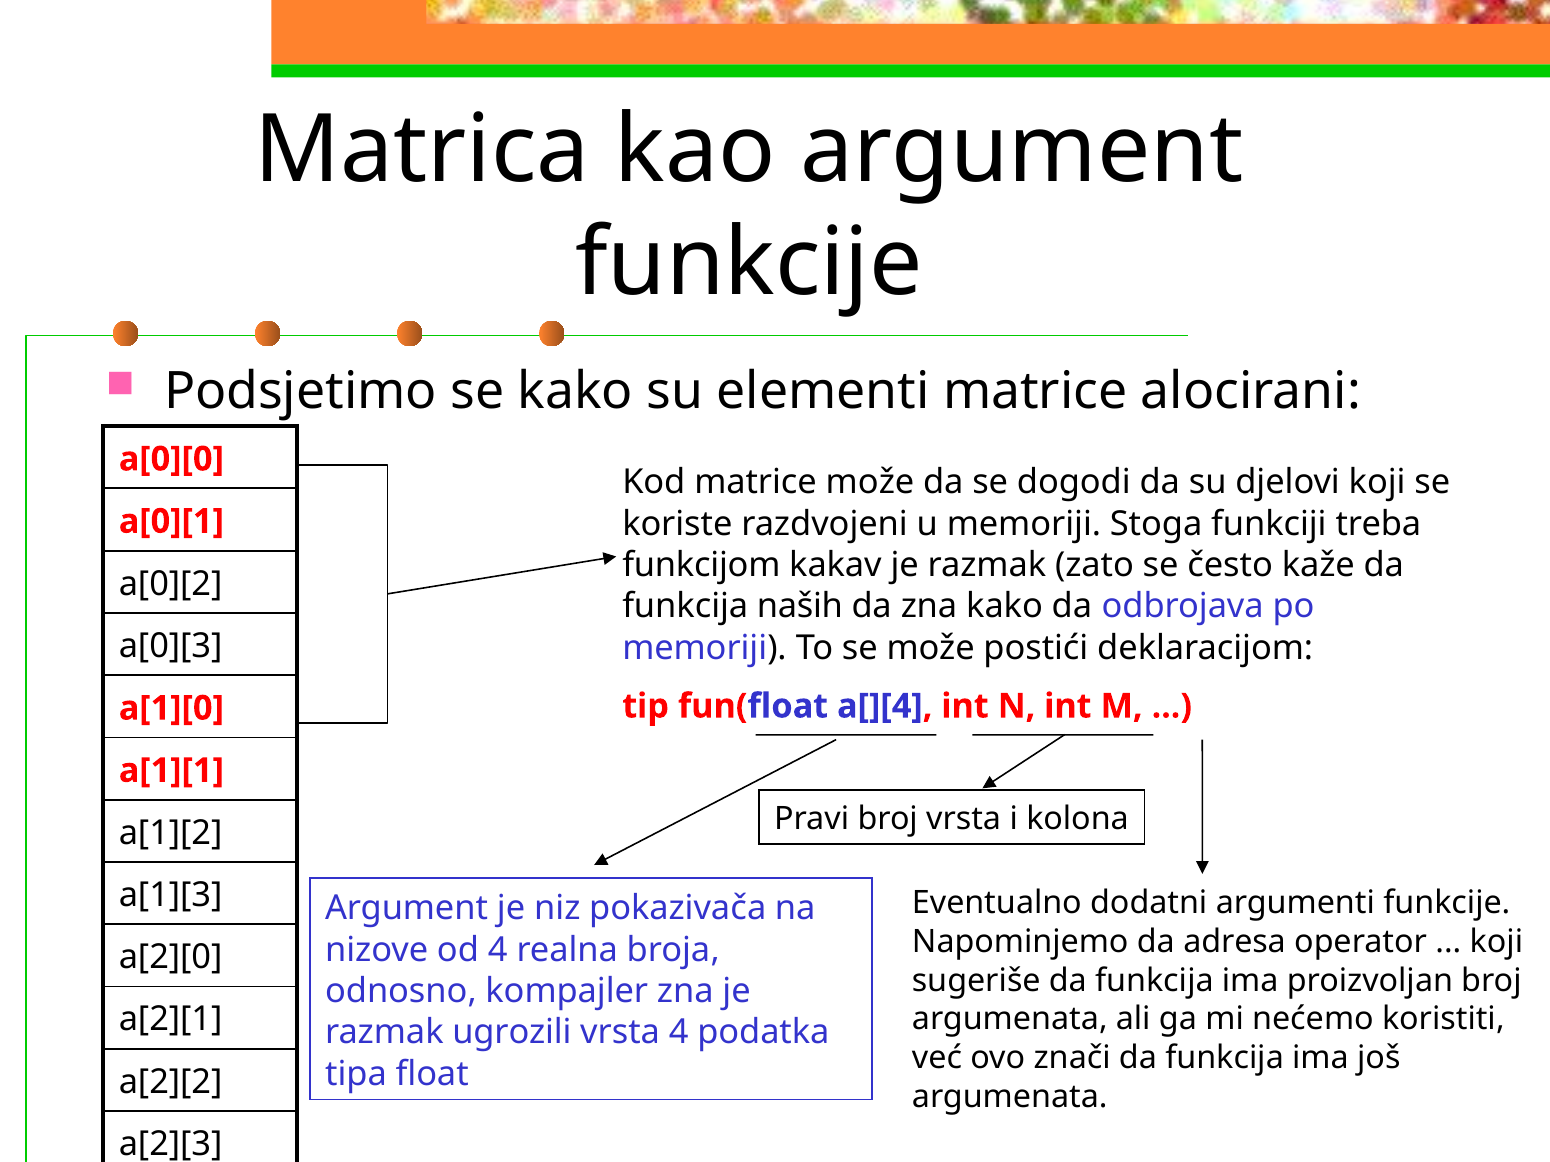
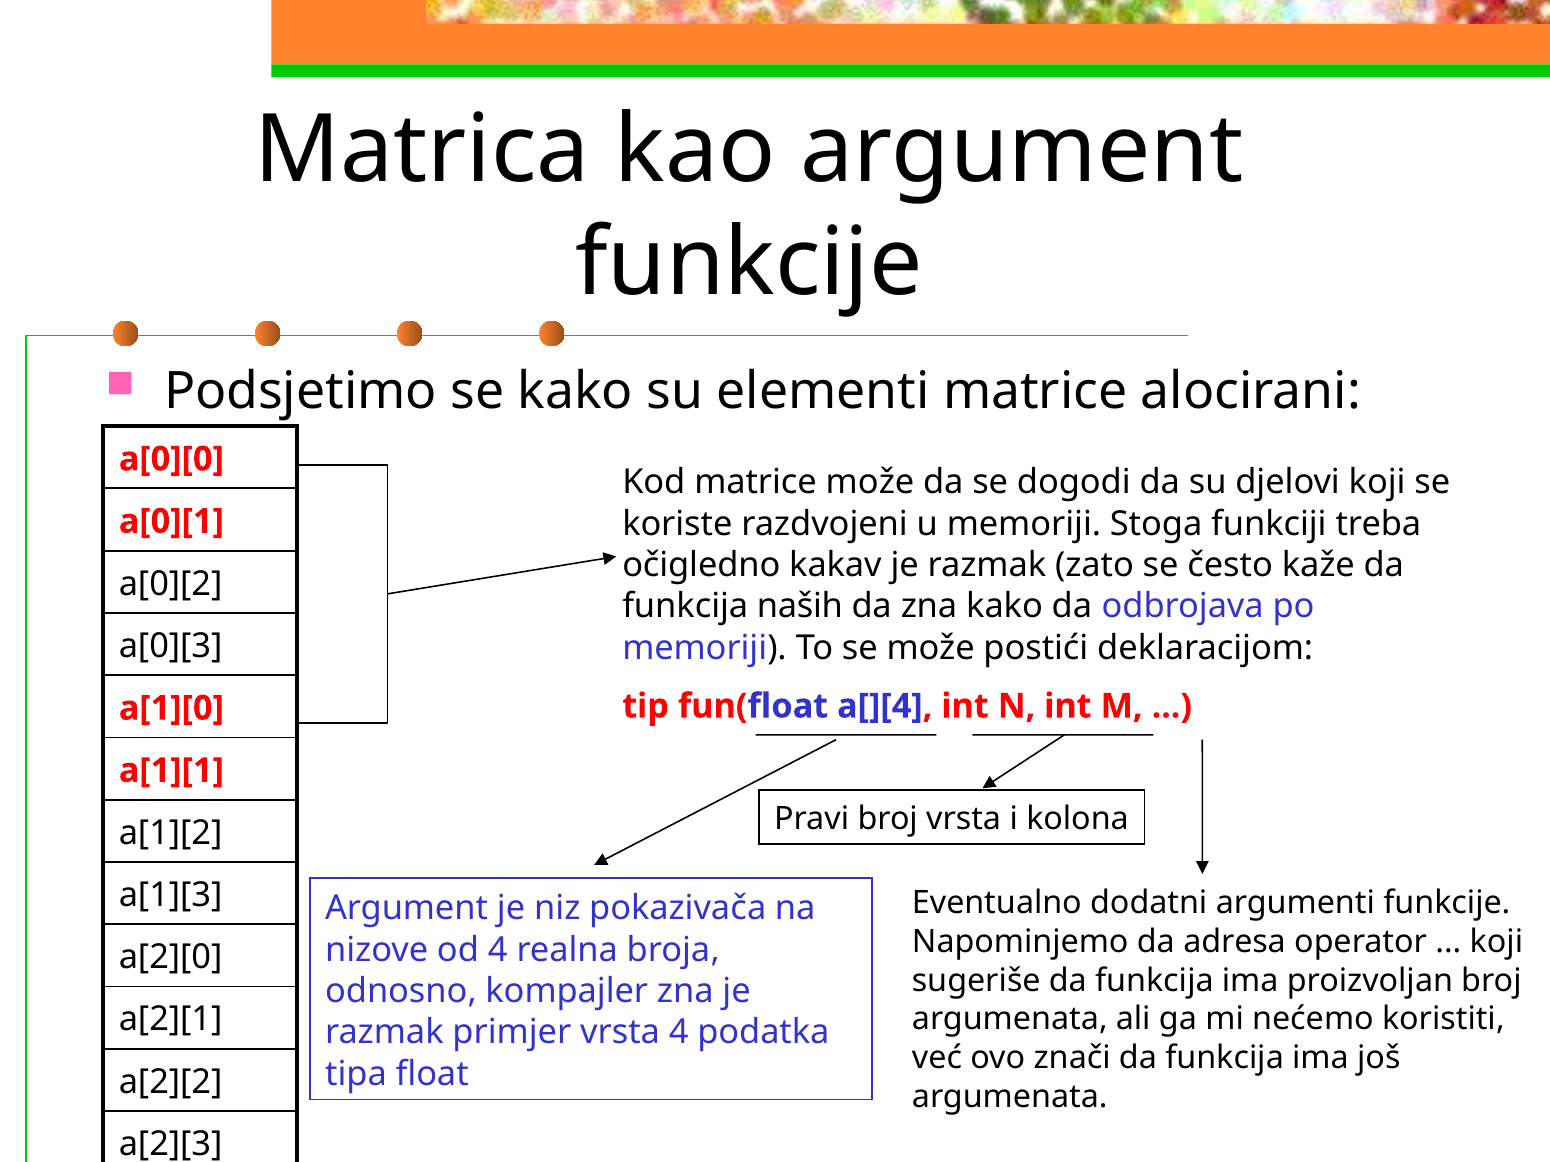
funkcijom: funkcijom -> očigledno (701, 565)
ugrozili: ugrozili -> primjer (512, 1033)
